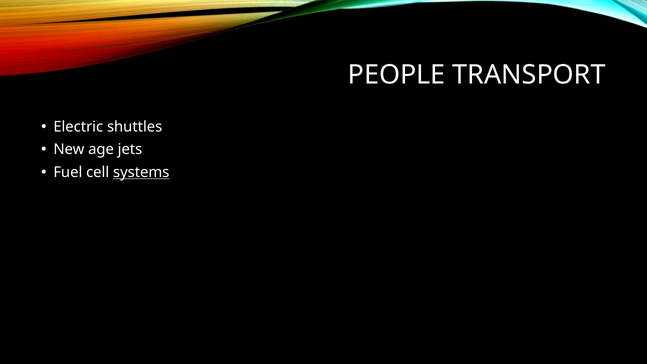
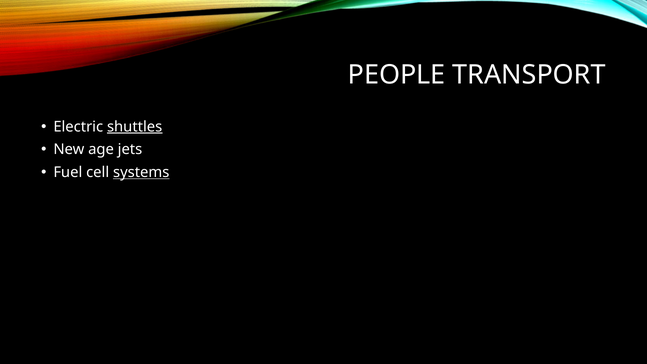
shuttles underline: none -> present (135, 127)
